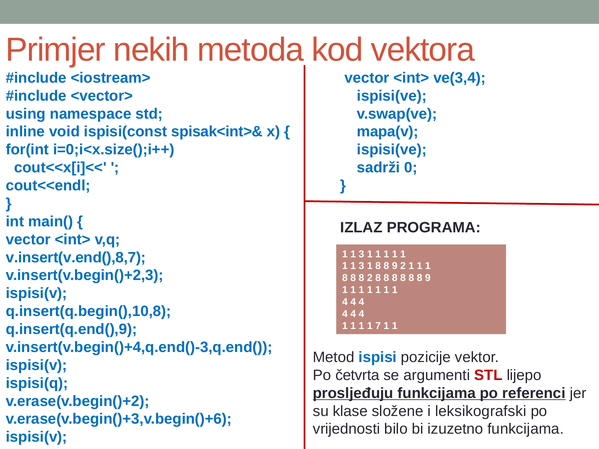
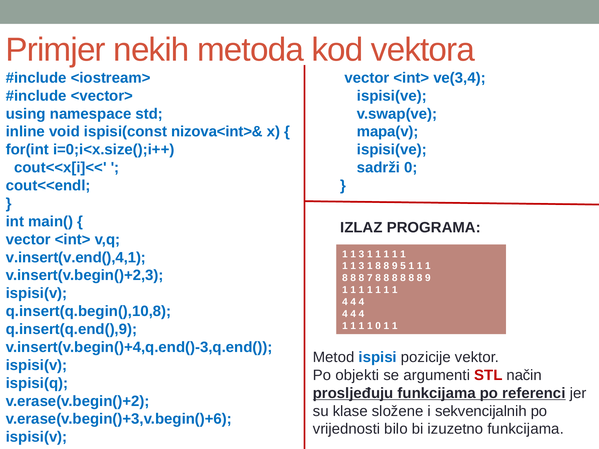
spisak<int>&: spisak<int>& -> nizova<int>& (217, 132)
v.insert(v.end(),8,7: v.insert(v.end(),8,7 -> v.insert(v.end(),4,1 (76, 258)
9 2: 2 -> 5 (403, 266)
8 2: 2 -> 7 (370, 278)
1 7: 7 -> 0 (378, 326)
četvrta: četvrta -> objekti (357, 375)
lijepo: lijepo -> način (524, 375)
leksikografski: leksikografski -> sekvencijalnih (481, 411)
